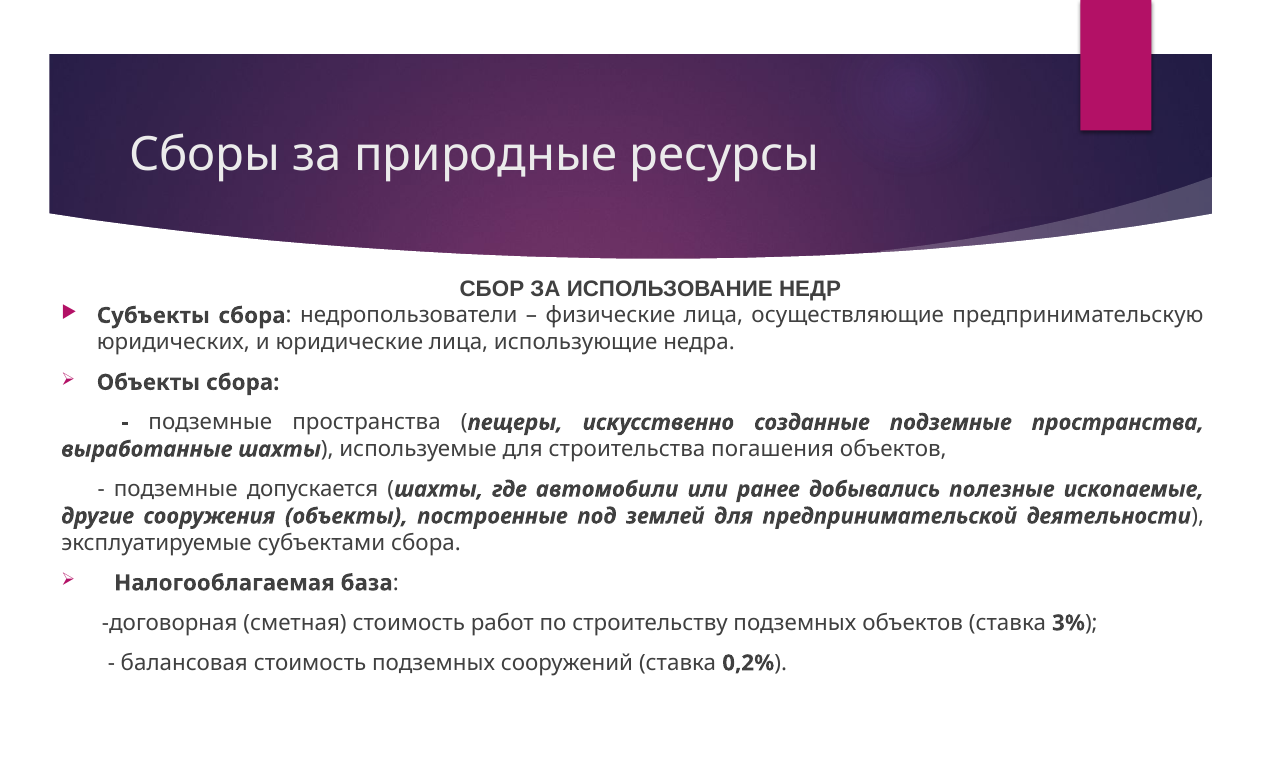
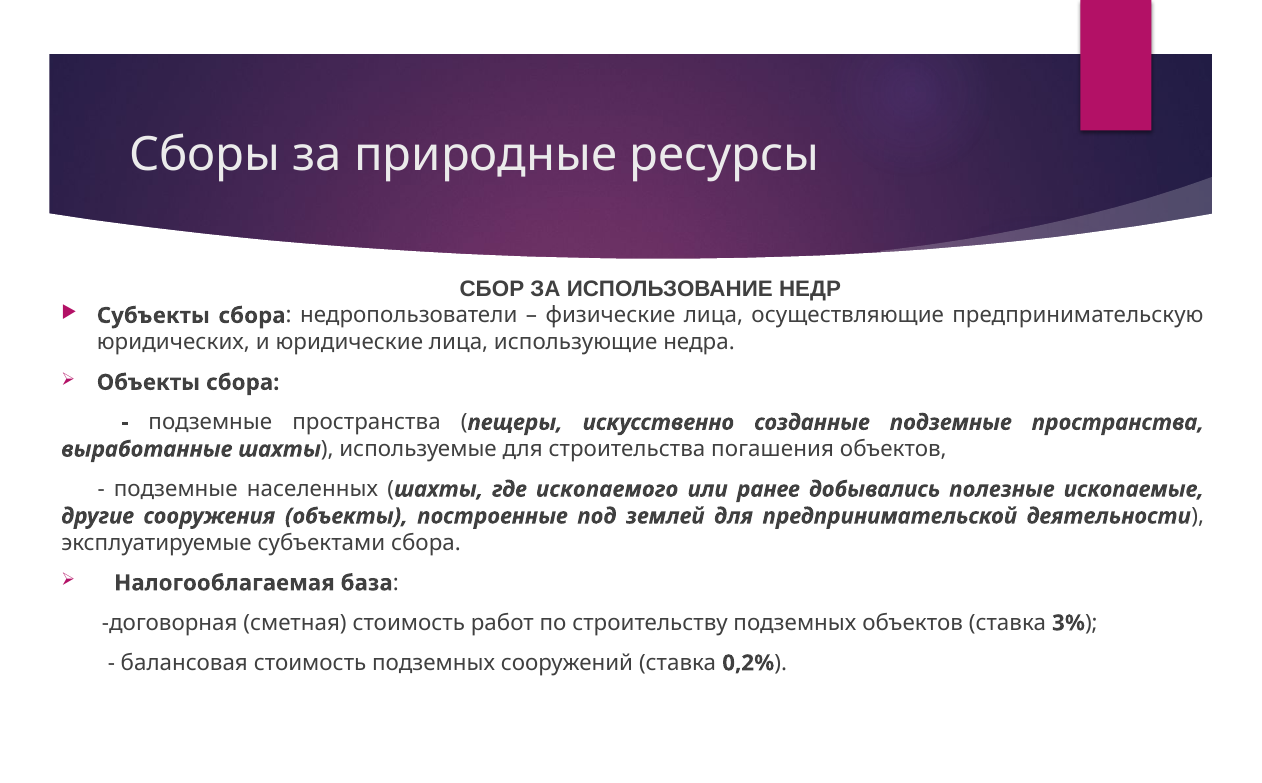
допускается: допускается -> населенных (312, 489)
автомобили: автомобили -> ископаемого (607, 489)
